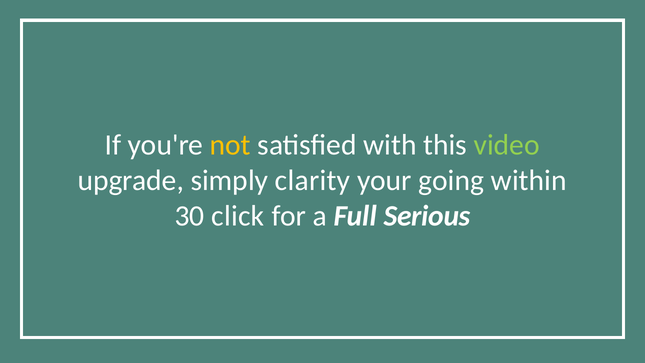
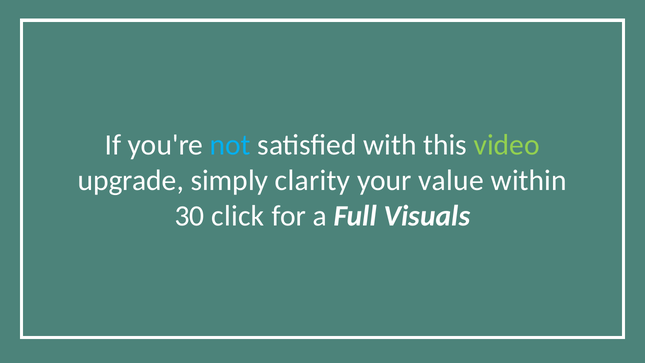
not colour: yellow -> light blue (230, 145)
going: going -> value (451, 180)
Serious: Serious -> Visuals (427, 216)
